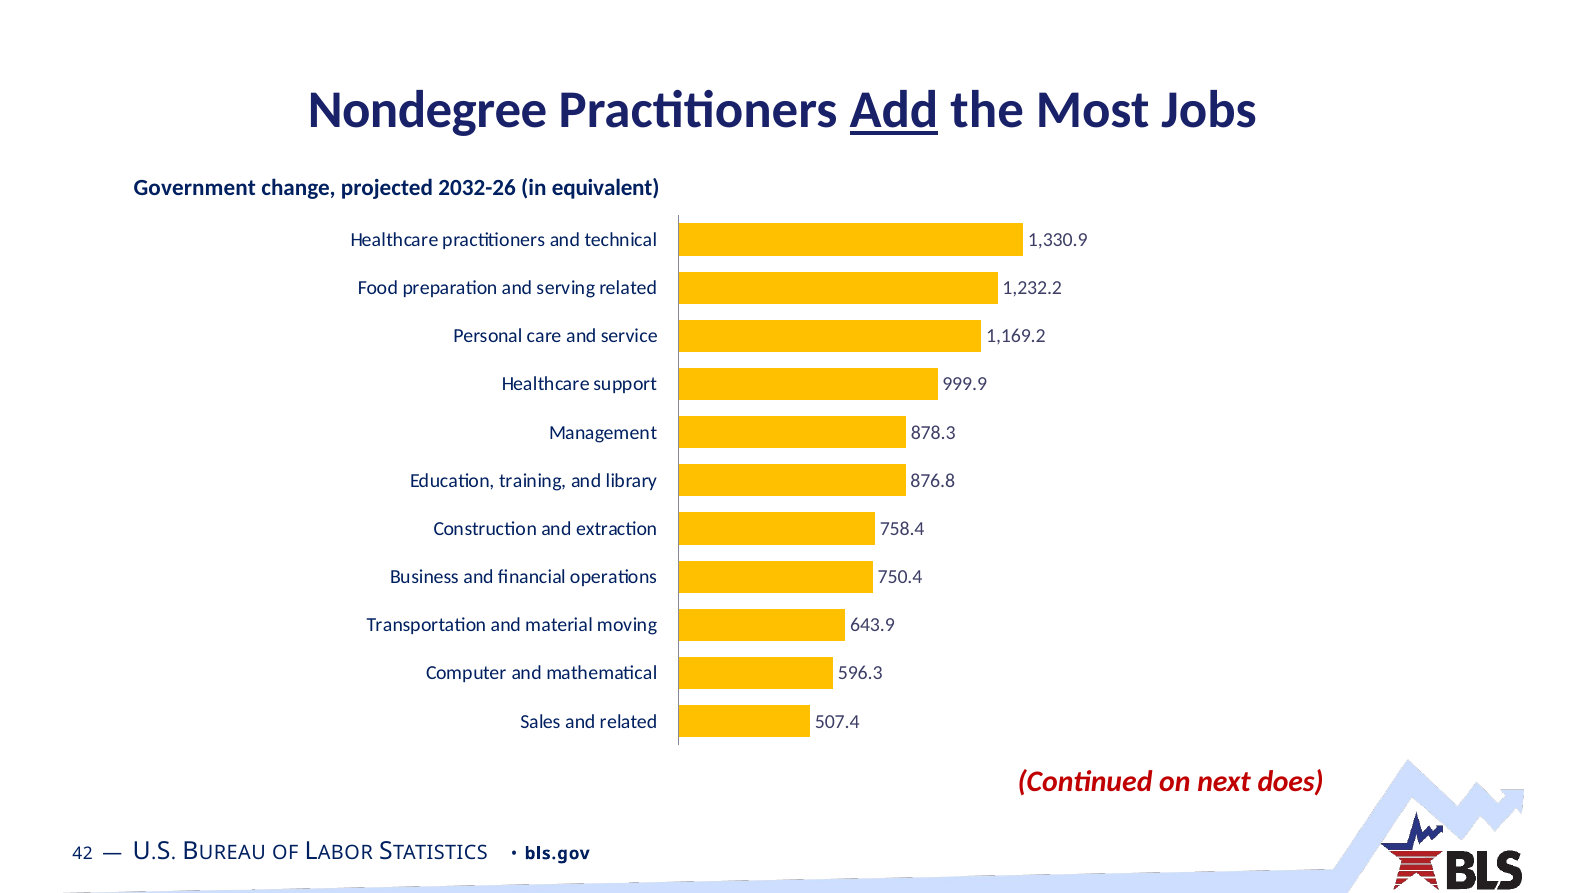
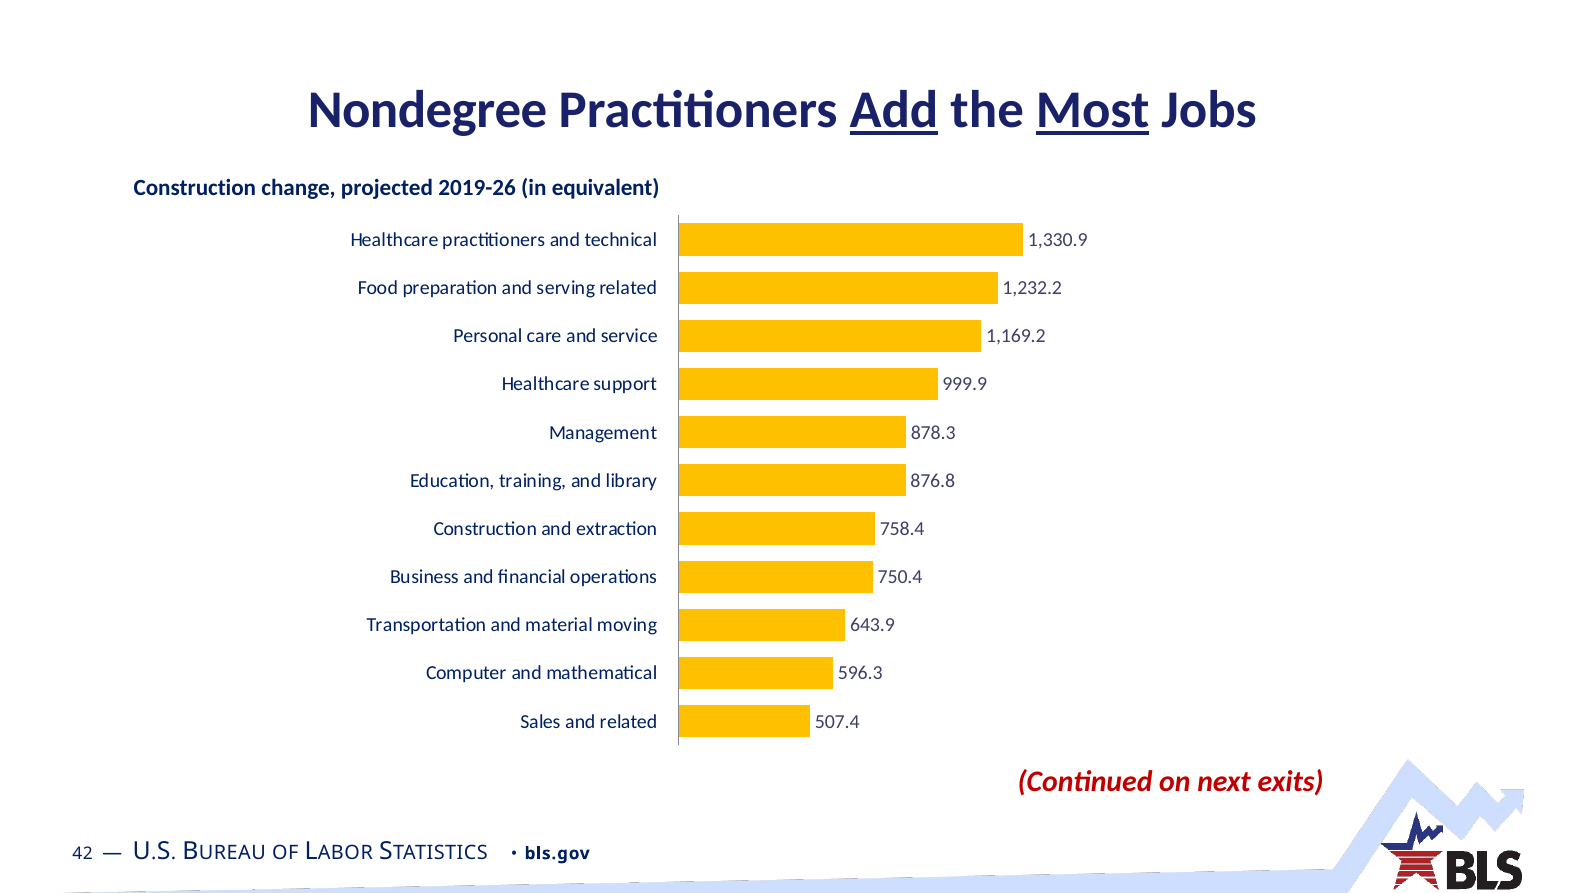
Most underline: none -> present (1093, 110)
Government: Government -> Construction (195, 188)
2032-26: 2032-26 -> 2019-26 (477, 188)
does: does -> exits (1291, 782)
